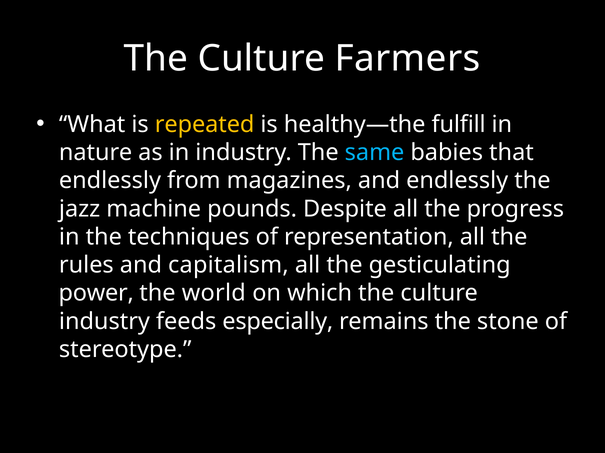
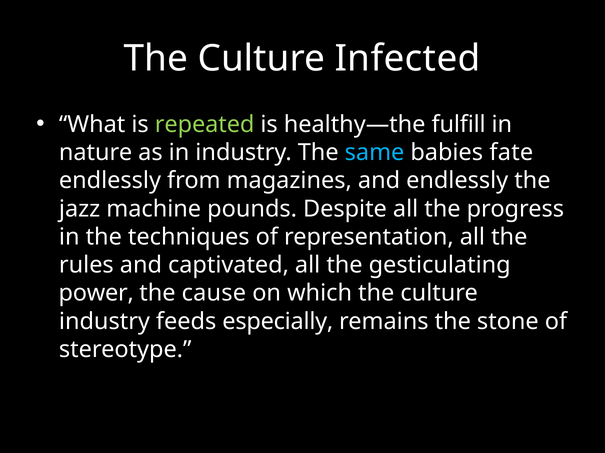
Farmers: Farmers -> Infected (408, 59)
repeated colour: yellow -> light green (205, 125)
that: that -> fate (511, 153)
capitalism: capitalism -> captivated (229, 266)
world: world -> cause (214, 294)
